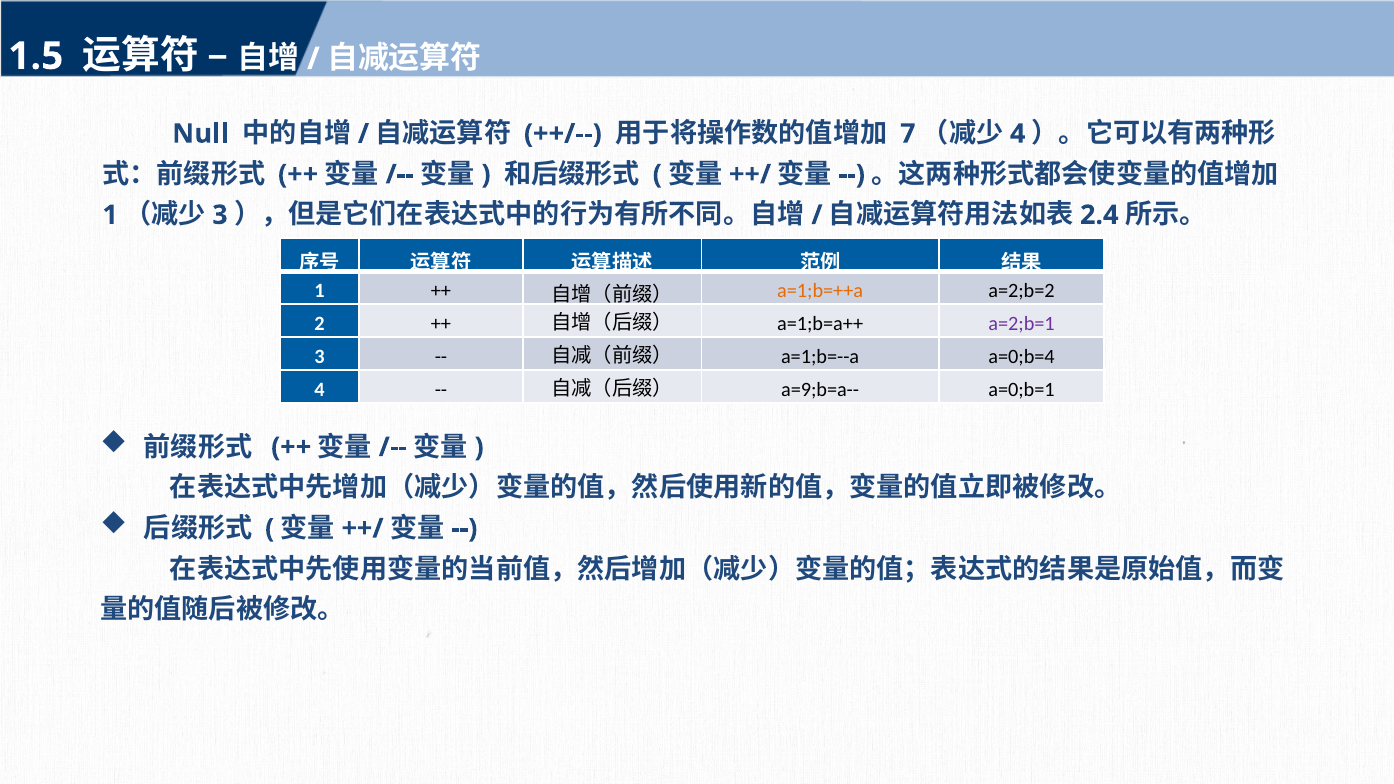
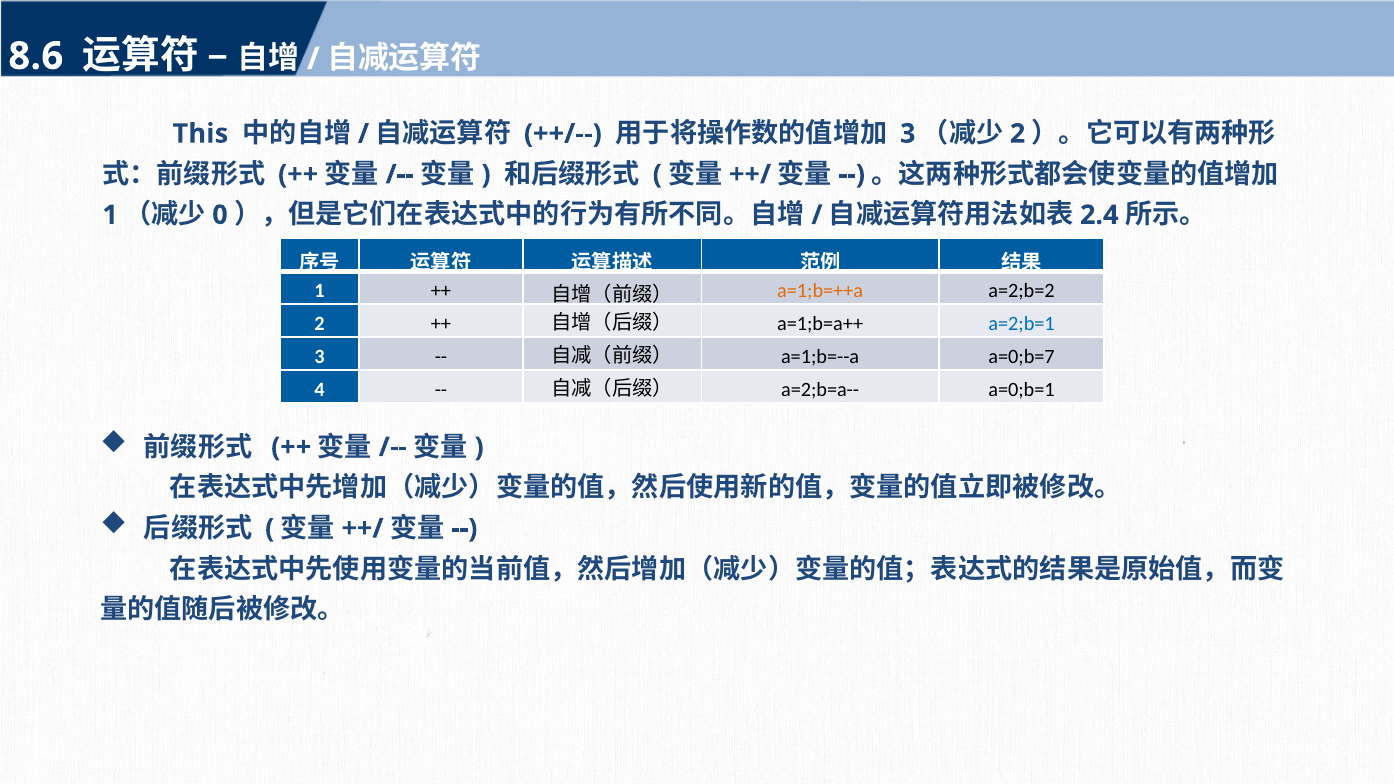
1.5: 1.5 -> 8.6 (36, 56)
Null: Null -> This (200, 134)
7: 7 -> 3 (908, 134)
4: 4 -> 2 (1018, 134)
3: 3 -> 0 (220, 215)
a=2;b=1 colour: purple -> blue (1022, 324)
a=0;b=4: a=0;b=4 -> a=0;b=7 (1022, 357)
a=9;b=a--: a=9;b=a-- -> a=2;b=a-- (820, 390)
